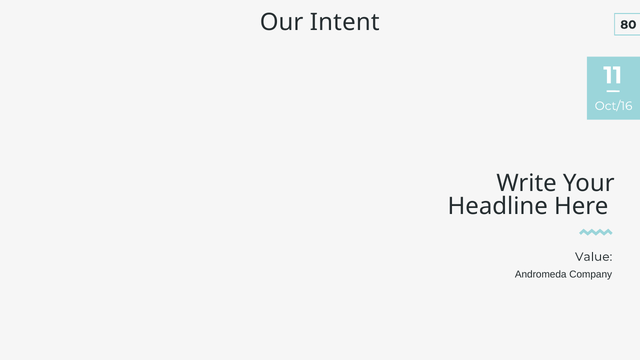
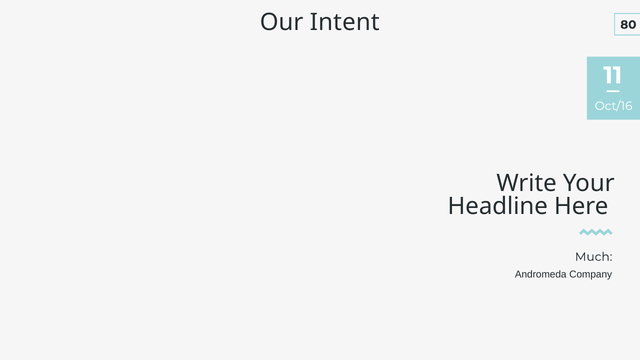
Value: Value -> Much (594, 257)
